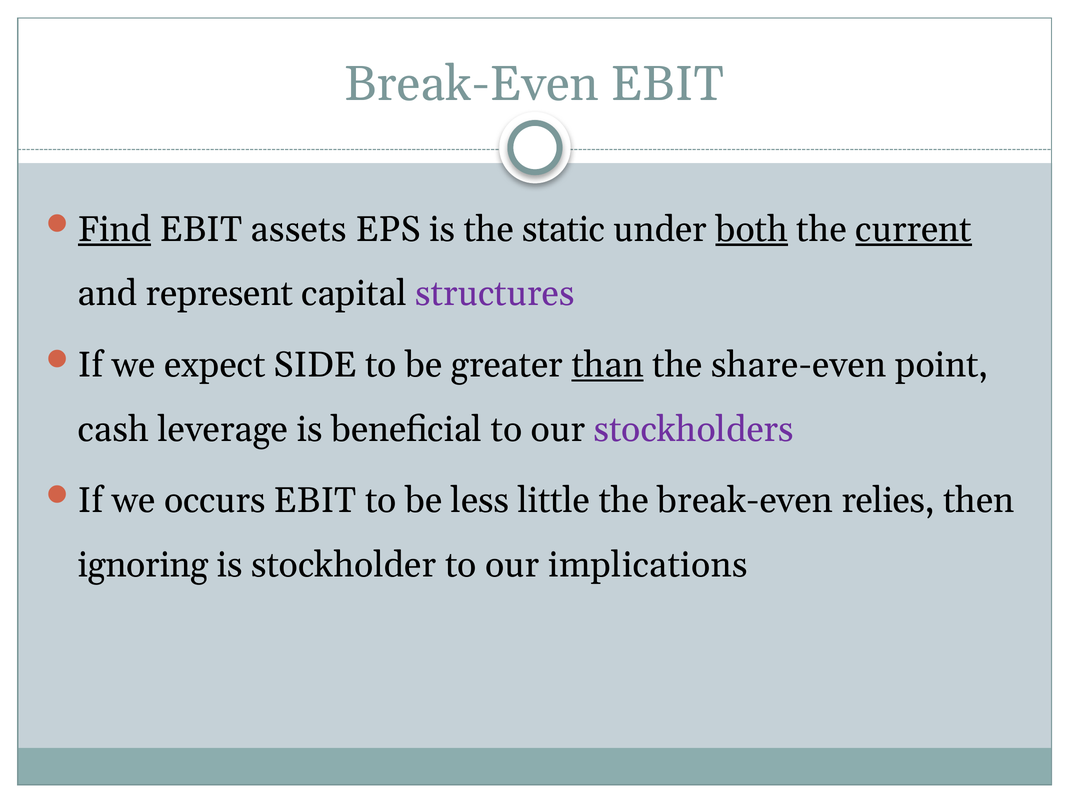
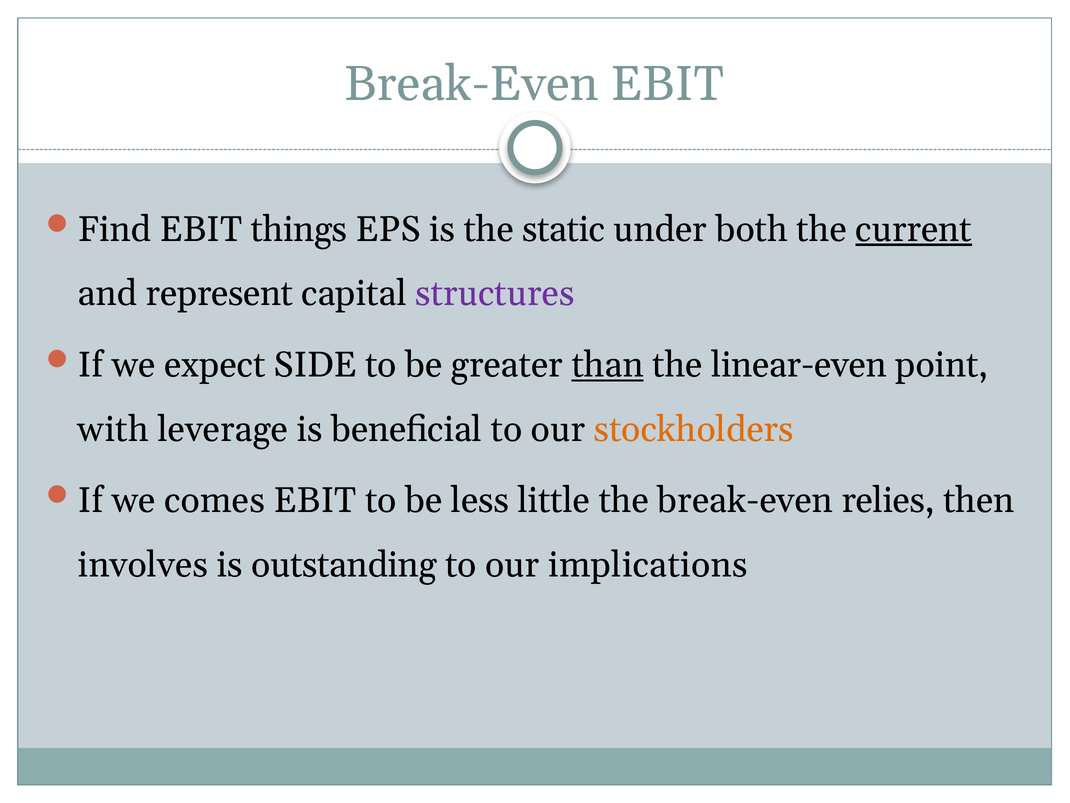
Find underline: present -> none (115, 229)
assets: assets -> things (299, 229)
both underline: present -> none (752, 229)
share-even: share-even -> linear-even (799, 365)
cash: cash -> with (113, 429)
stockholders colour: purple -> orange (694, 429)
occurs: occurs -> comes (215, 500)
ignoring: ignoring -> involves (143, 565)
stockholder: stockholder -> outstanding (344, 565)
